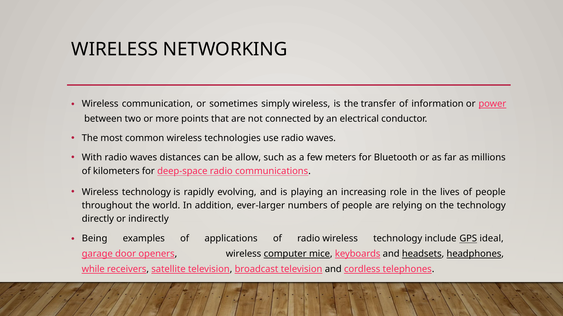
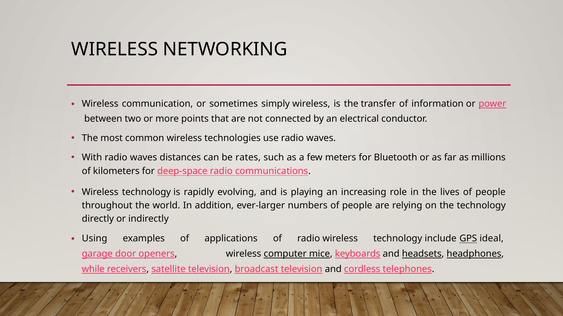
allow: allow -> rates (248, 158)
Being: Being -> Using (95, 239)
